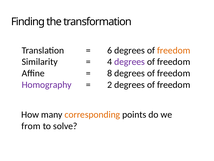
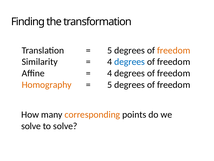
6: 6 -> 5 (110, 50)
degrees colour: purple -> blue (130, 62)
8: 8 -> 4 (110, 73)
Homography colour: purple -> orange (47, 84)
2: 2 -> 5 (110, 84)
from: from -> solve (31, 126)
